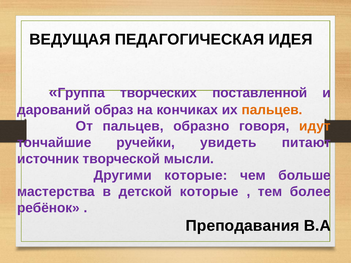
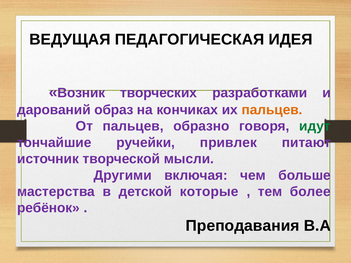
Группа: Группа -> Возник (81, 93)
поставленной: поставленной -> разработками (260, 93)
идут colour: orange -> green (315, 126)
увидеть: увидеть -> привлек (228, 143)
Другими которые: которые -> включая (196, 175)
